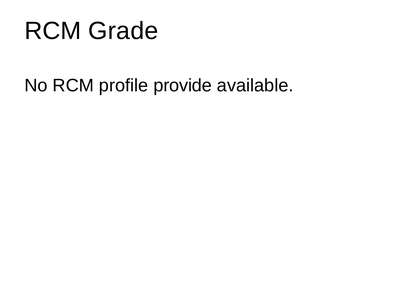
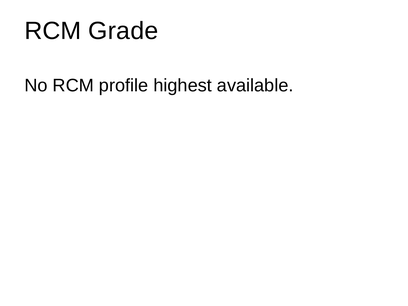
provide: provide -> highest (183, 86)
